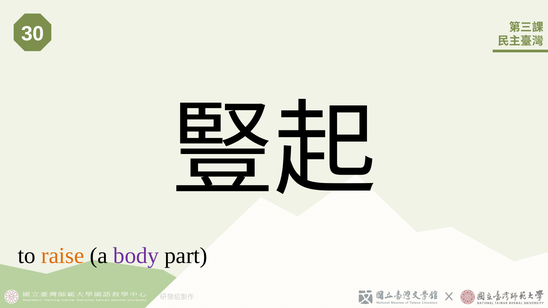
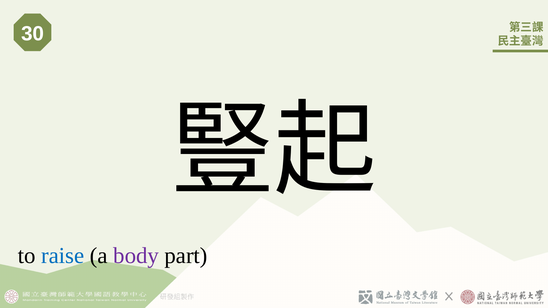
raise colour: orange -> blue (63, 256)
